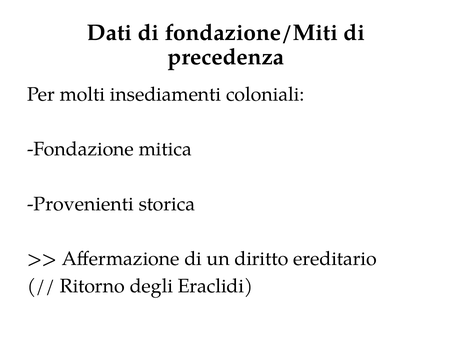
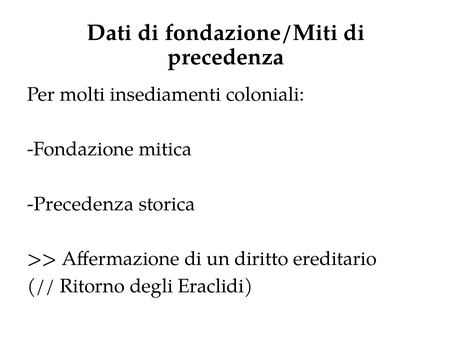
Provenienti: Provenienti -> Precedenza (80, 204)
